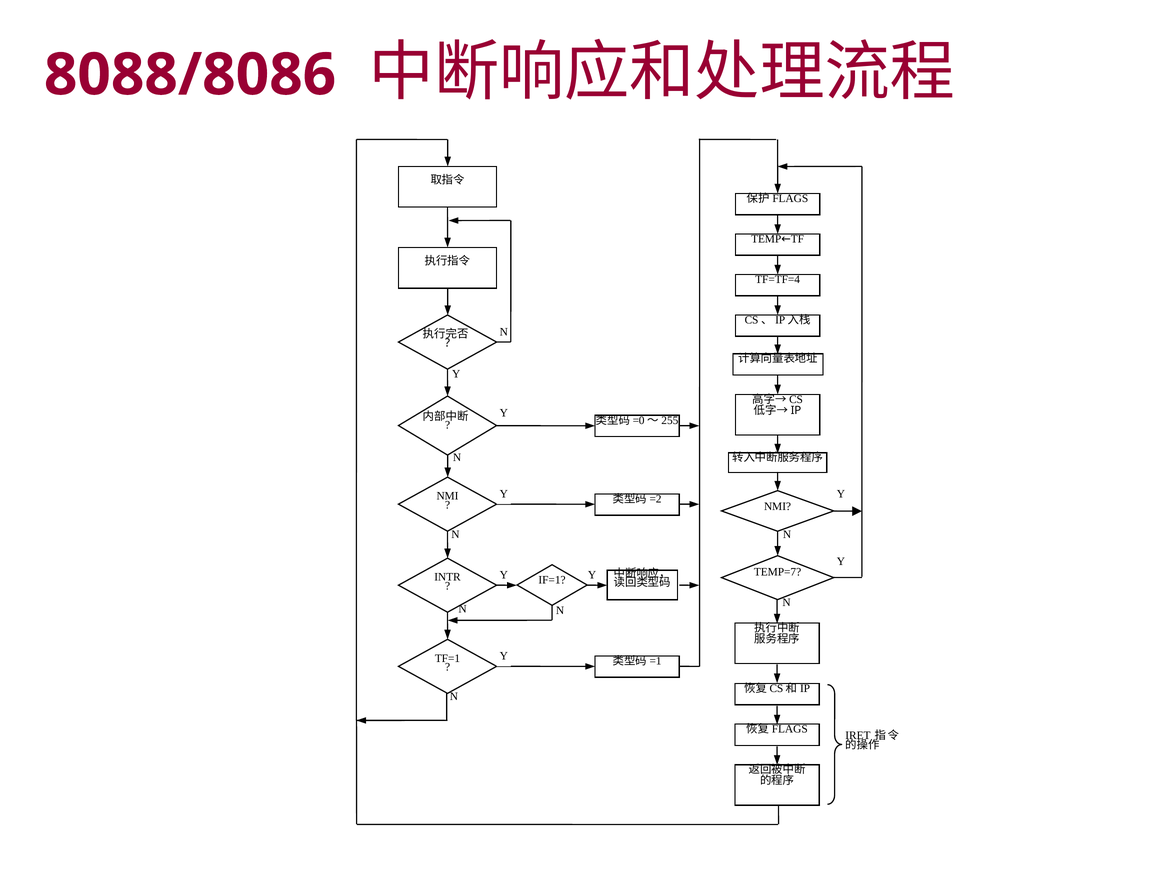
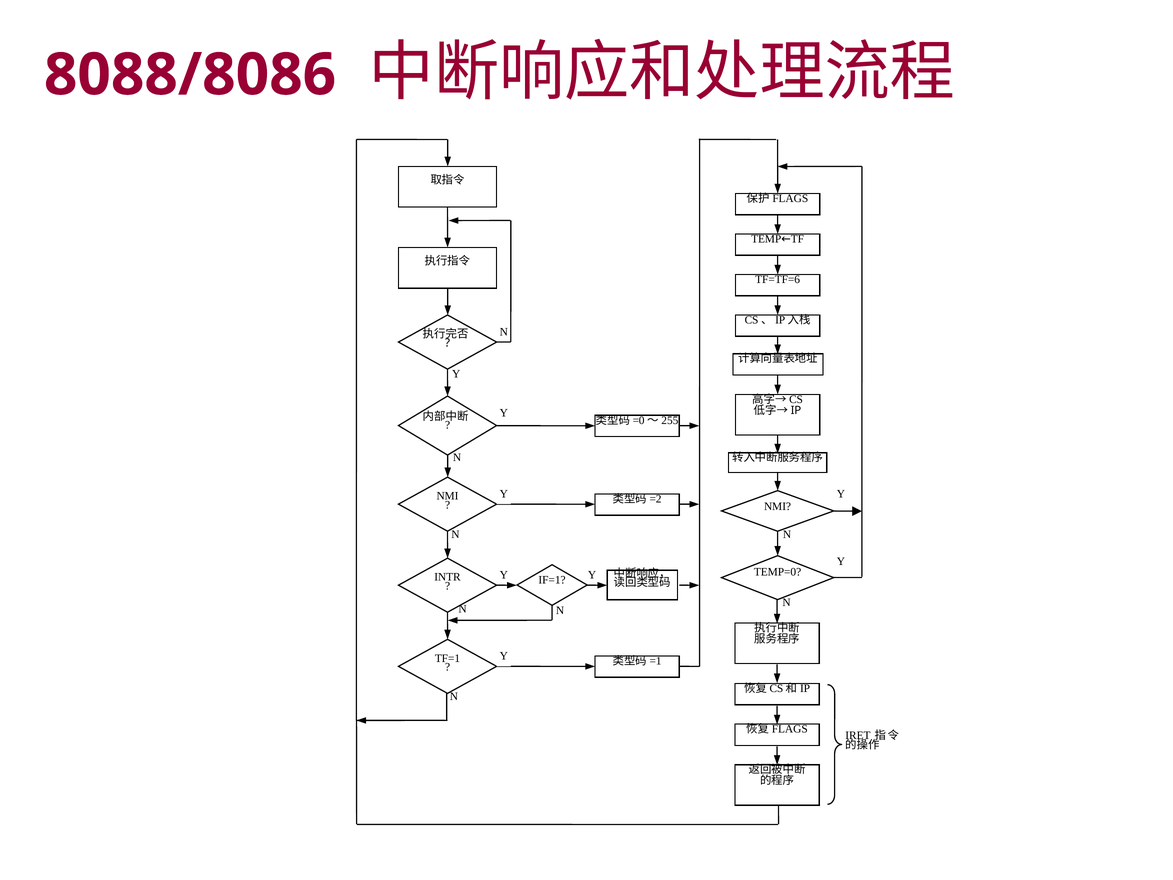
TF=TF=4: TF=TF=4 -> TF=TF=6 (778, 279)
TEMP=7: TEMP=7 -> TEMP=0 (778, 572)
